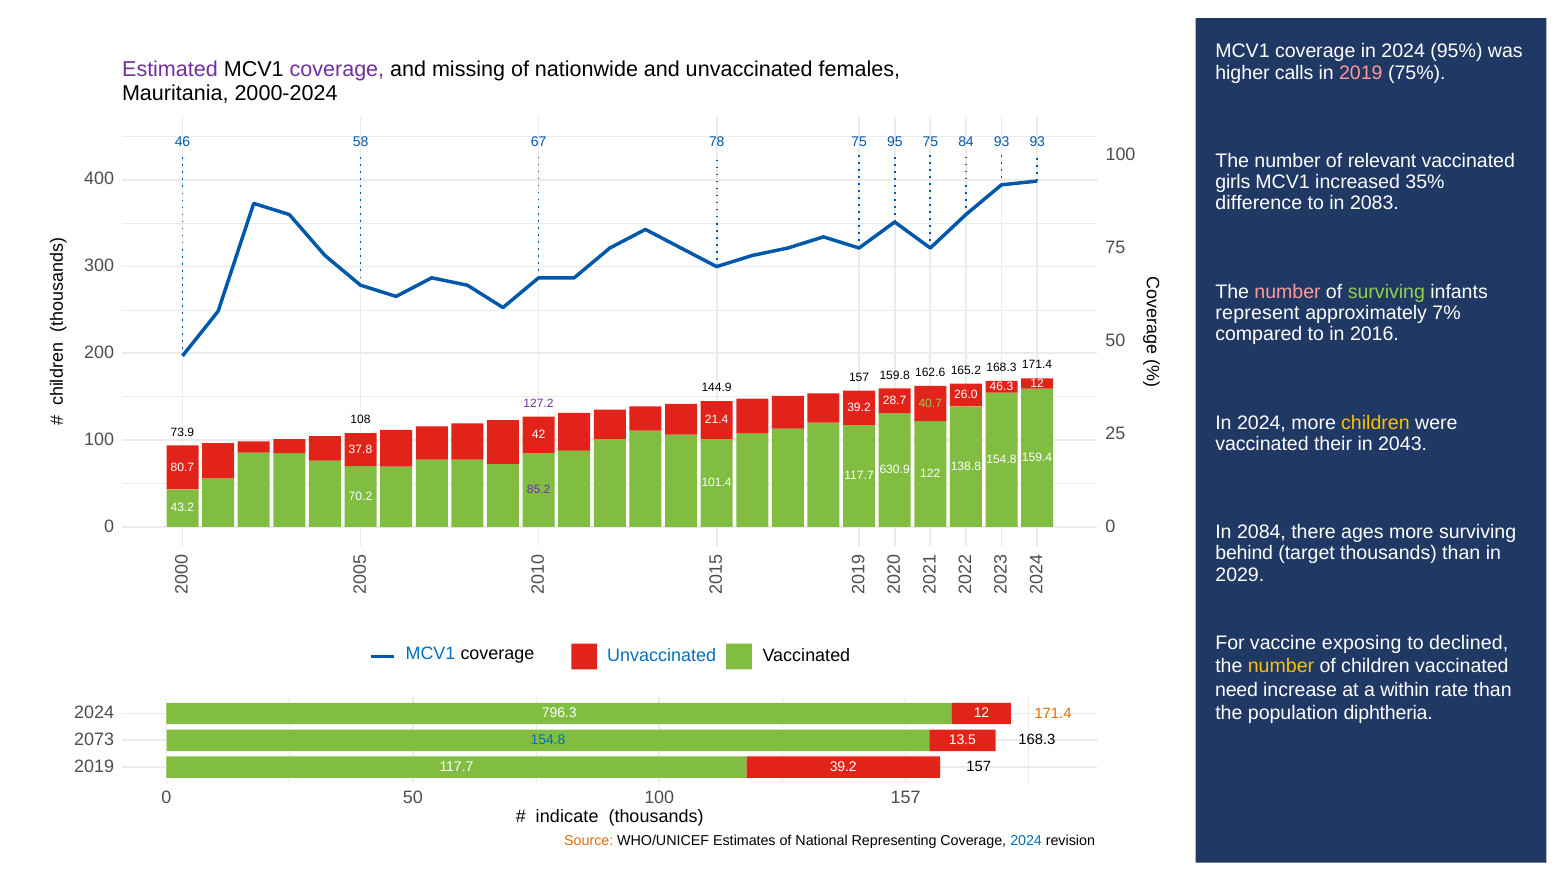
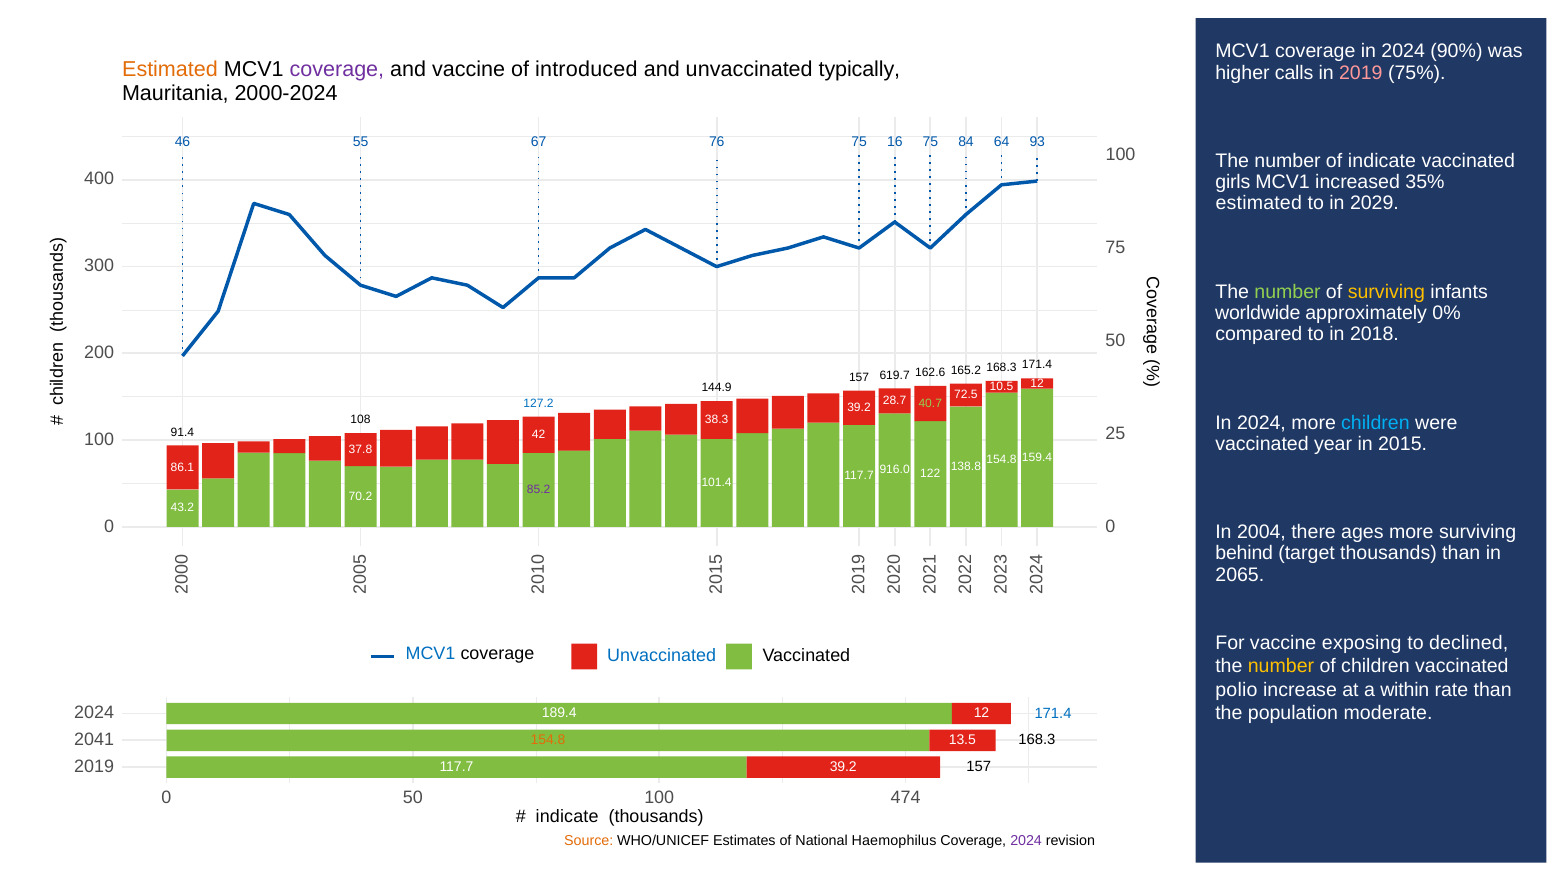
95%: 95% -> 90% (1456, 51)
Estimated colour: purple -> orange (170, 70)
and missing: missing -> vaccine (469, 70)
nationwide: nationwide -> introduced (586, 70)
females: females -> typically (859, 70)
58: 58 -> 55 (361, 142)
78: 78 -> 76 (717, 142)
95: 95 -> 16 (895, 142)
84 93: 93 -> 64 (1002, 142)
of relevant: relevant -> indicate (1382, 161)
difference: difference -> estimated (1259, 203)
2083: 2083 -> 2029 (1374, 203)
number colour: pink -> light green (1288, 292)
surviving colour: light green -> yellow (1386, 292)
represent: represent -> worldwide (1258, 313)
7%: 7% -> 0% (1447, 313)
2016: 2016 -> 2018 (1374, 334)
159.8: 159.8 -> 619.7 (895, 375)
46.3: 46.3 -> 10.5 (1001, 386)
26.0: 26.0 -> 72.5 (966, 395)
127.2 colour: purple -> blue (539, 403)
children colour: yellow -> light blue (1375, 423)
21.4: 21.4 -> 38.3 (717, 420)
73.9: 73.9 -> 91.4 (182, 432)
their: their -> year (1333, 444)
2043: 2043 -> 2015 (1403, 444)
80.7: 80.7 -> 86.1 (182, 467)
630.9: 630.9 -> 916.0 (895, 470)
2084: 2084 -> 2004 (1261, 532)
2029: 2029 -> 2065 (1240, 575)
need: need -> polio (1236, 690)
diphtheria: diphtheria -> moderate (1388, 713)
171.4 colour: orange -> blue (1053, 713)
796.3: 796.3 -> 189.4 (559, 713)
2073: 2073 -> 2041 (94, 740)
154.8 colour: blue -> orange (548, 740)
100 157: 157 -> 474 (906, 797)
Representing: Representing -> Haemophilus (894, 841)
2024 colour: blue -> purple (1026, 841)
